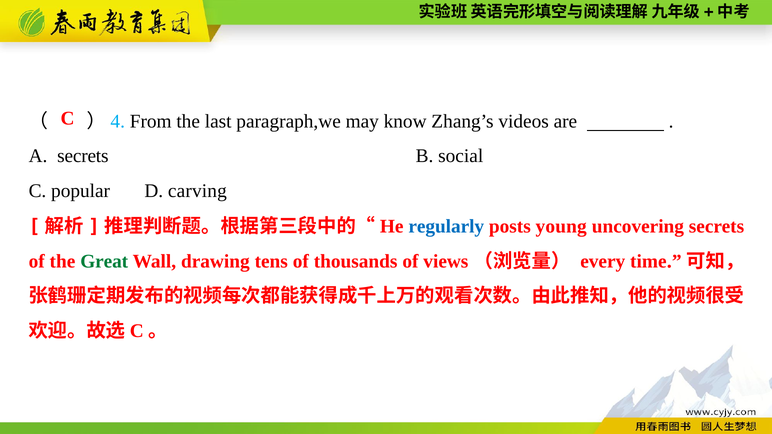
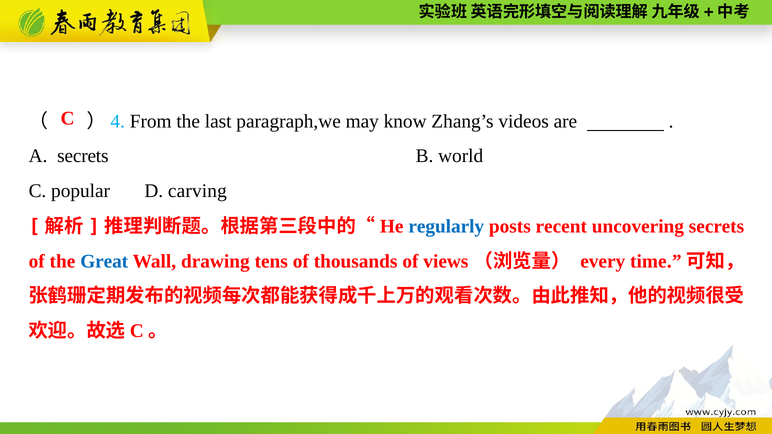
social: social -> world (461, 156)
young: young -> recent (561, 227)
Great colour: green -> blue (104, 261)
